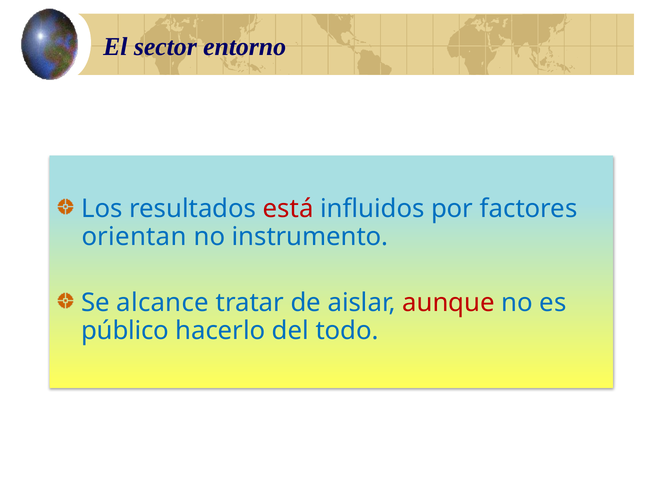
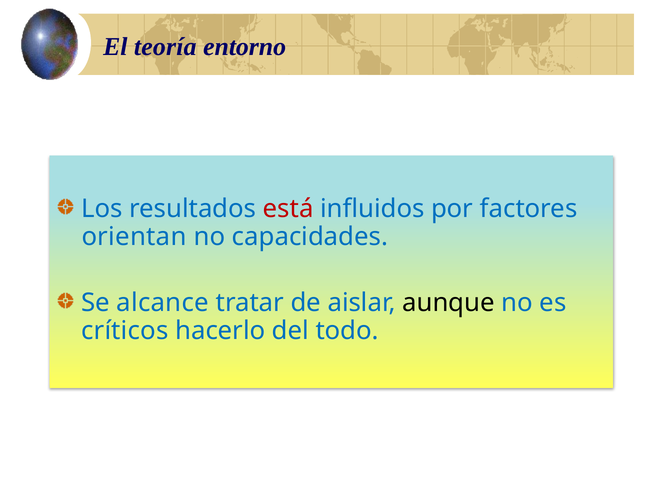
sector: sector -> teoría (165, 47)
instrumento: instrumento -> capacidades (310, 237)
aunque colour: red -> black (448, 303)
público: público -> críticos (125, 331)
